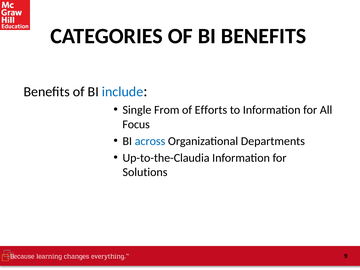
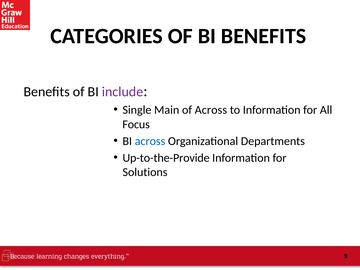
include colour: blue -> purple (123, 92)
From: From -> Main (167, 110)
of Efforts: Efforts -> Across (211, 110)
Up-to-the-Claudia: Up-to-the-Claudia -> Up-to-the-Provide (166, 158)
